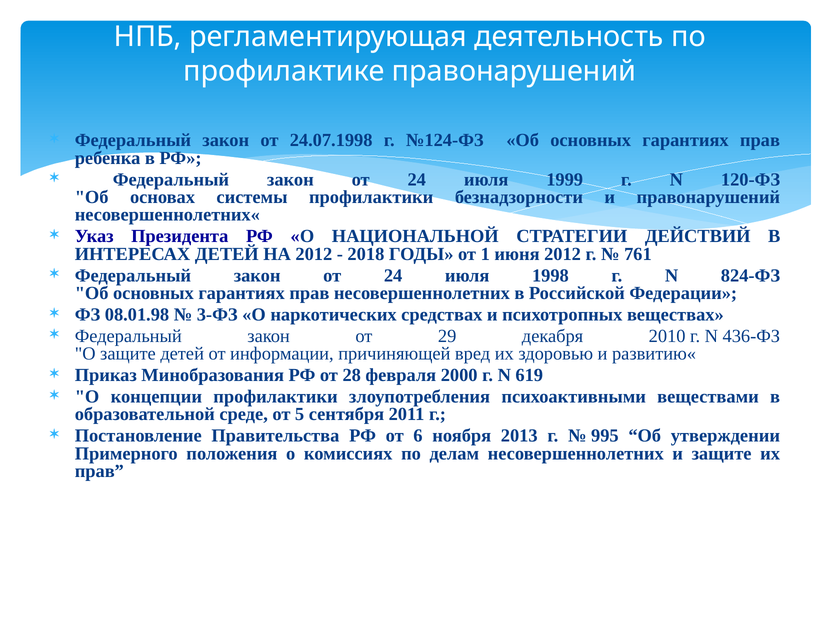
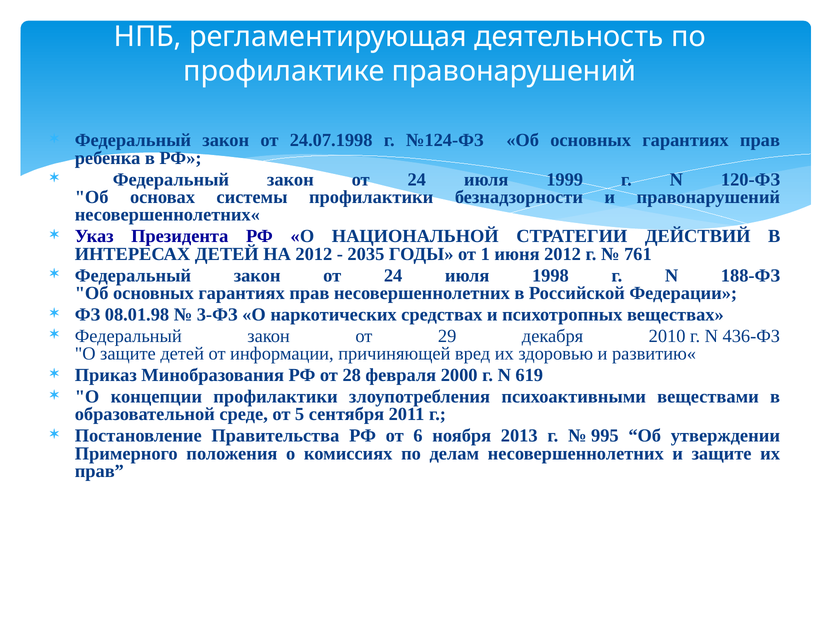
2018: 2018 -> 2035 (366, 254)
824-ФЗ: 824-ФЗ -> 188-ФЗ (751, 276)
